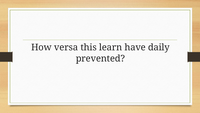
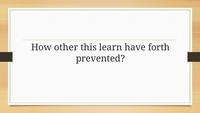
versa: versa -> other (66, 47)
daily: daily -> forth (159, 47)
